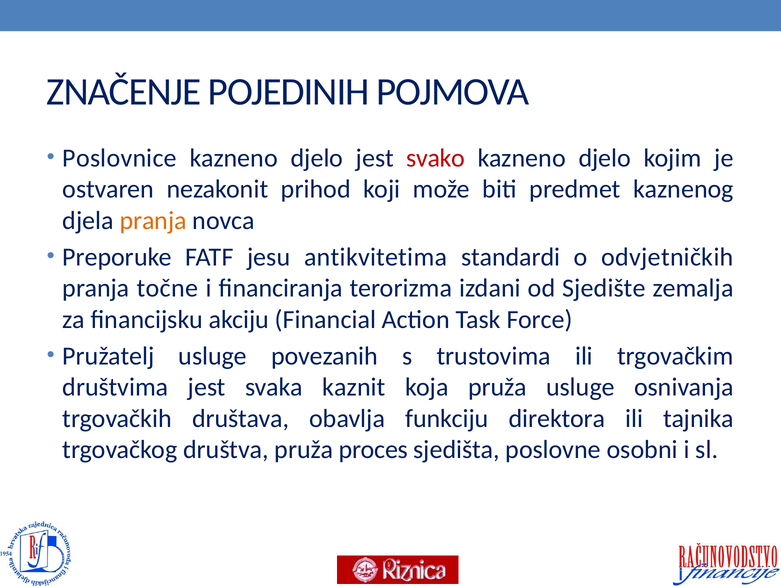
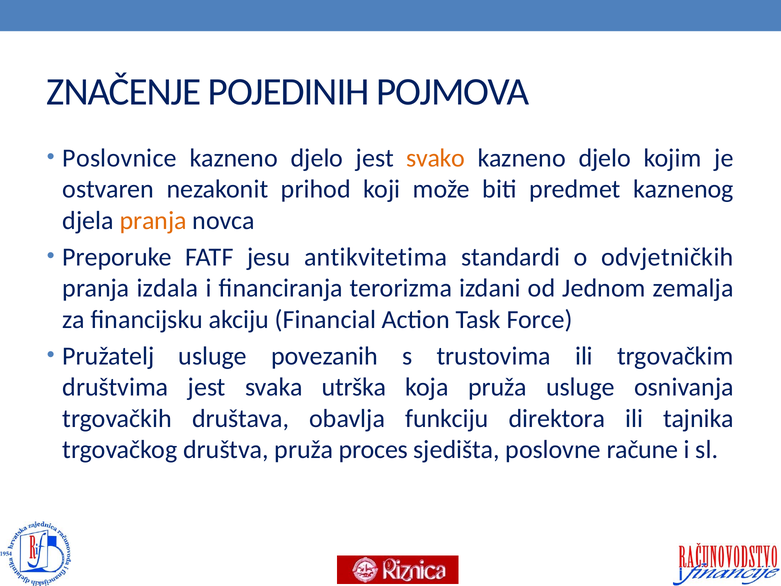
svako colour: red -> orange (436, 158)
točne: točne -> izdala (167, 288)
Sjedište: Sjedište -> Jednom (604, 288)
kaznit: kaznit -> utrška (354, 387)
osobni: osobni -> račune (642, 450)
